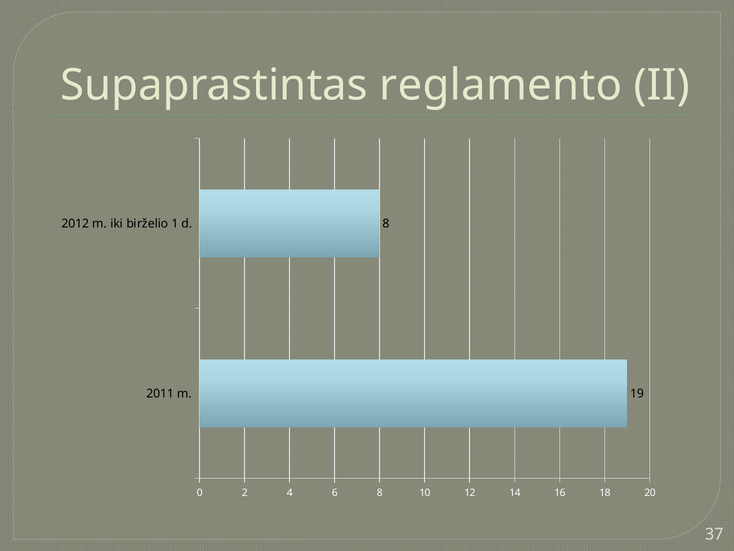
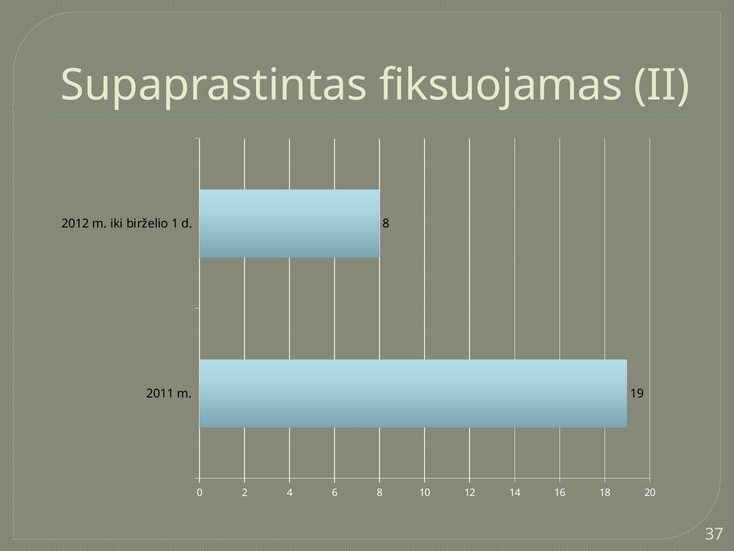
reglamento: reglamento -> fiksuojamas (501, 85)
